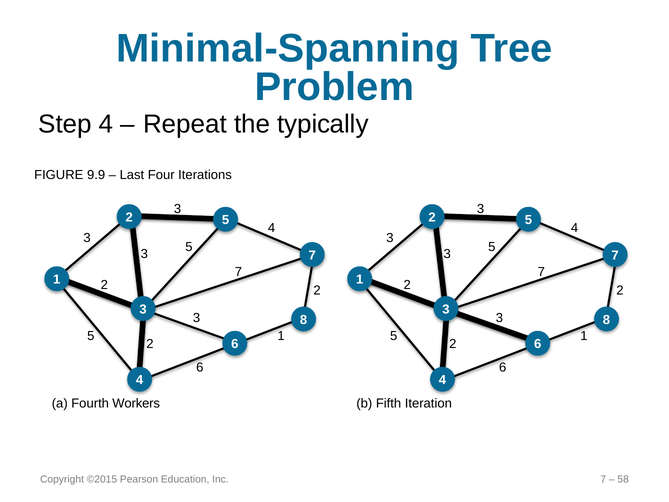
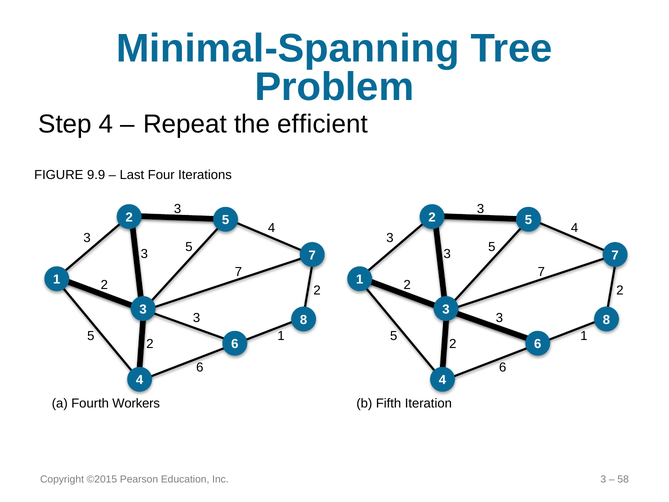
typically: typically -> efficient (323, 124)
Inc 7: 7 -> 3 (603, 479)
